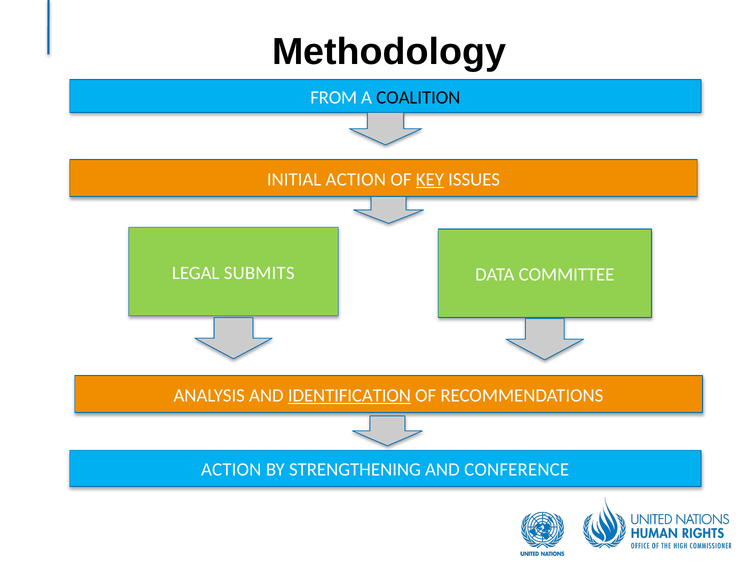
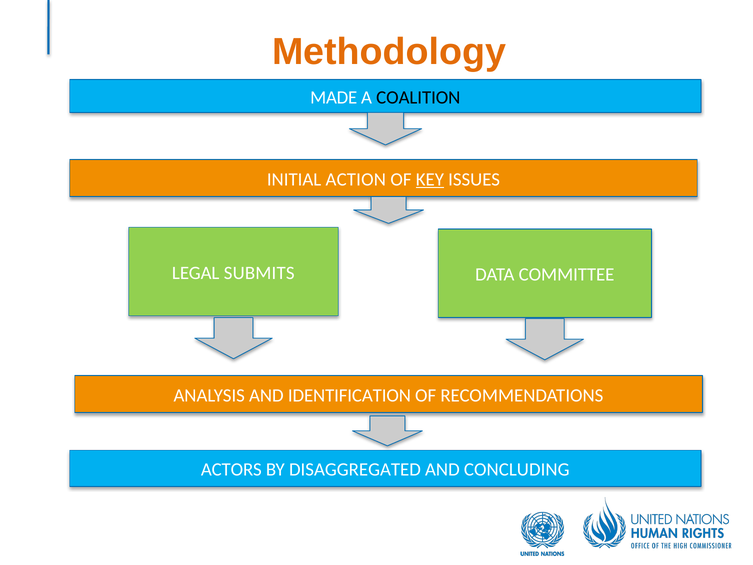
Methodology colour: black -> orange (389, 52)
FROM: FROM -> MADE (334, 97)
IDENTIFICATION underline: present -> none (349, 395)
ACTION: ACTION -> ACTORS (231, 469)
STRENGTHENING: STRENGTHENING -> DISAGGREGATED (355, 469)
CONFERENCE: CONFERENCE -> CONCLUDING (517, 469)
